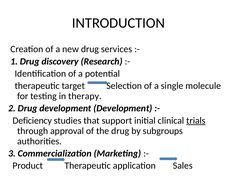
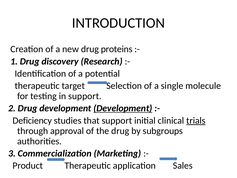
services: services -> proteins (117, 49)
in therapy: therapy -> support (85, 96)
Development underline: none -> present (123, 108)
